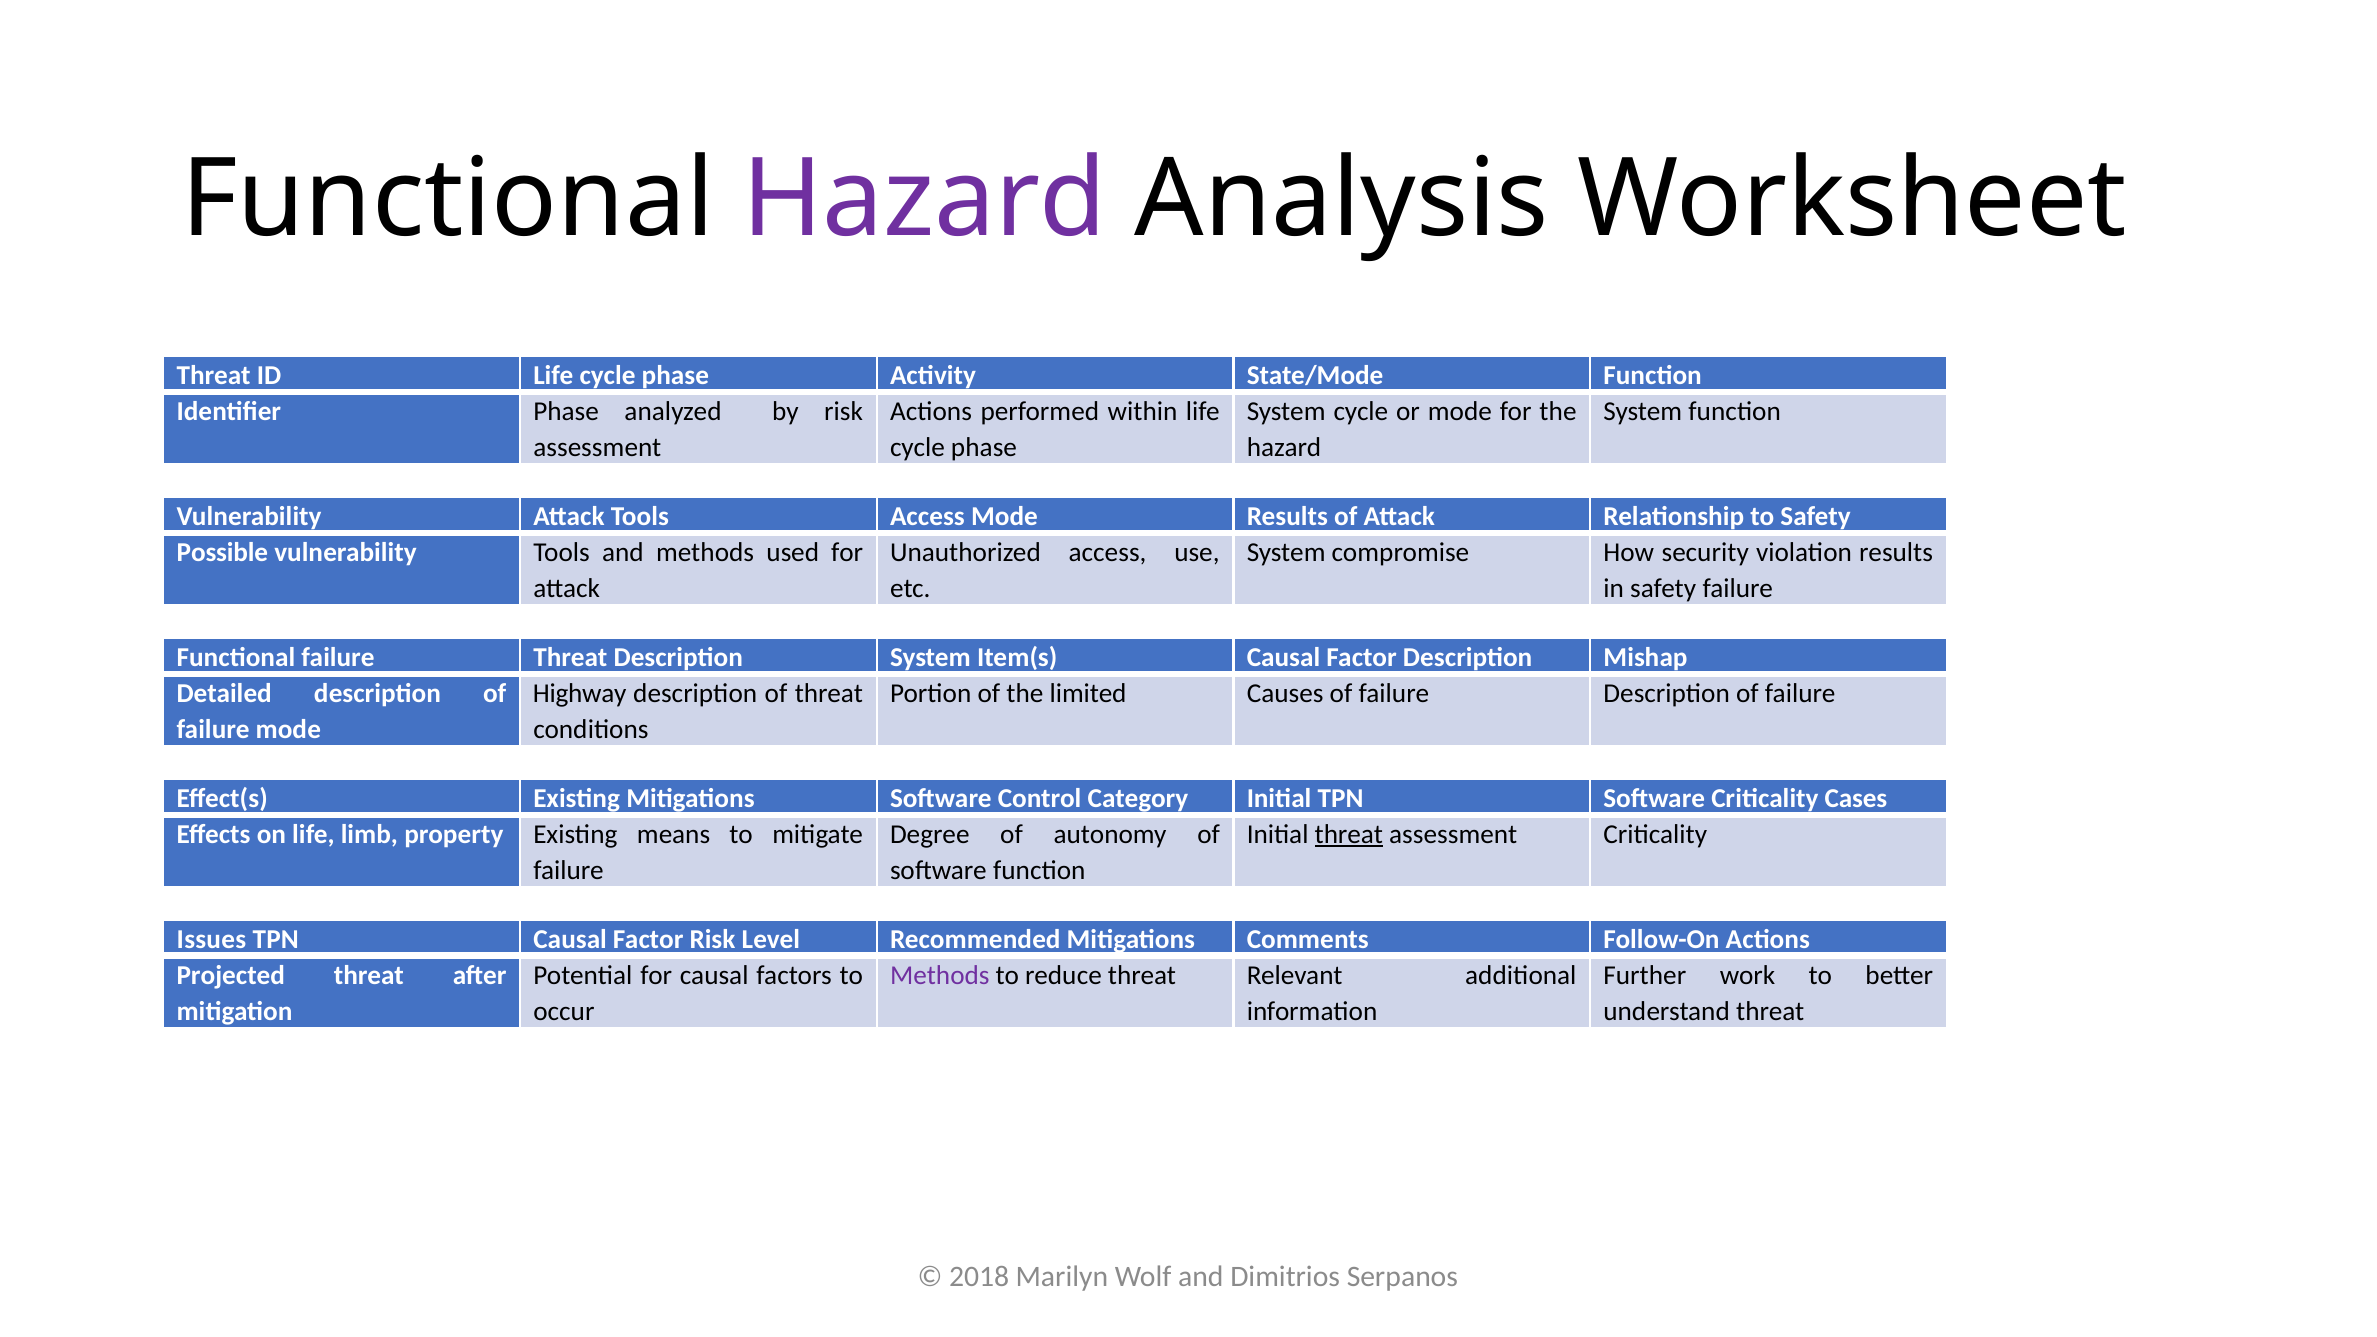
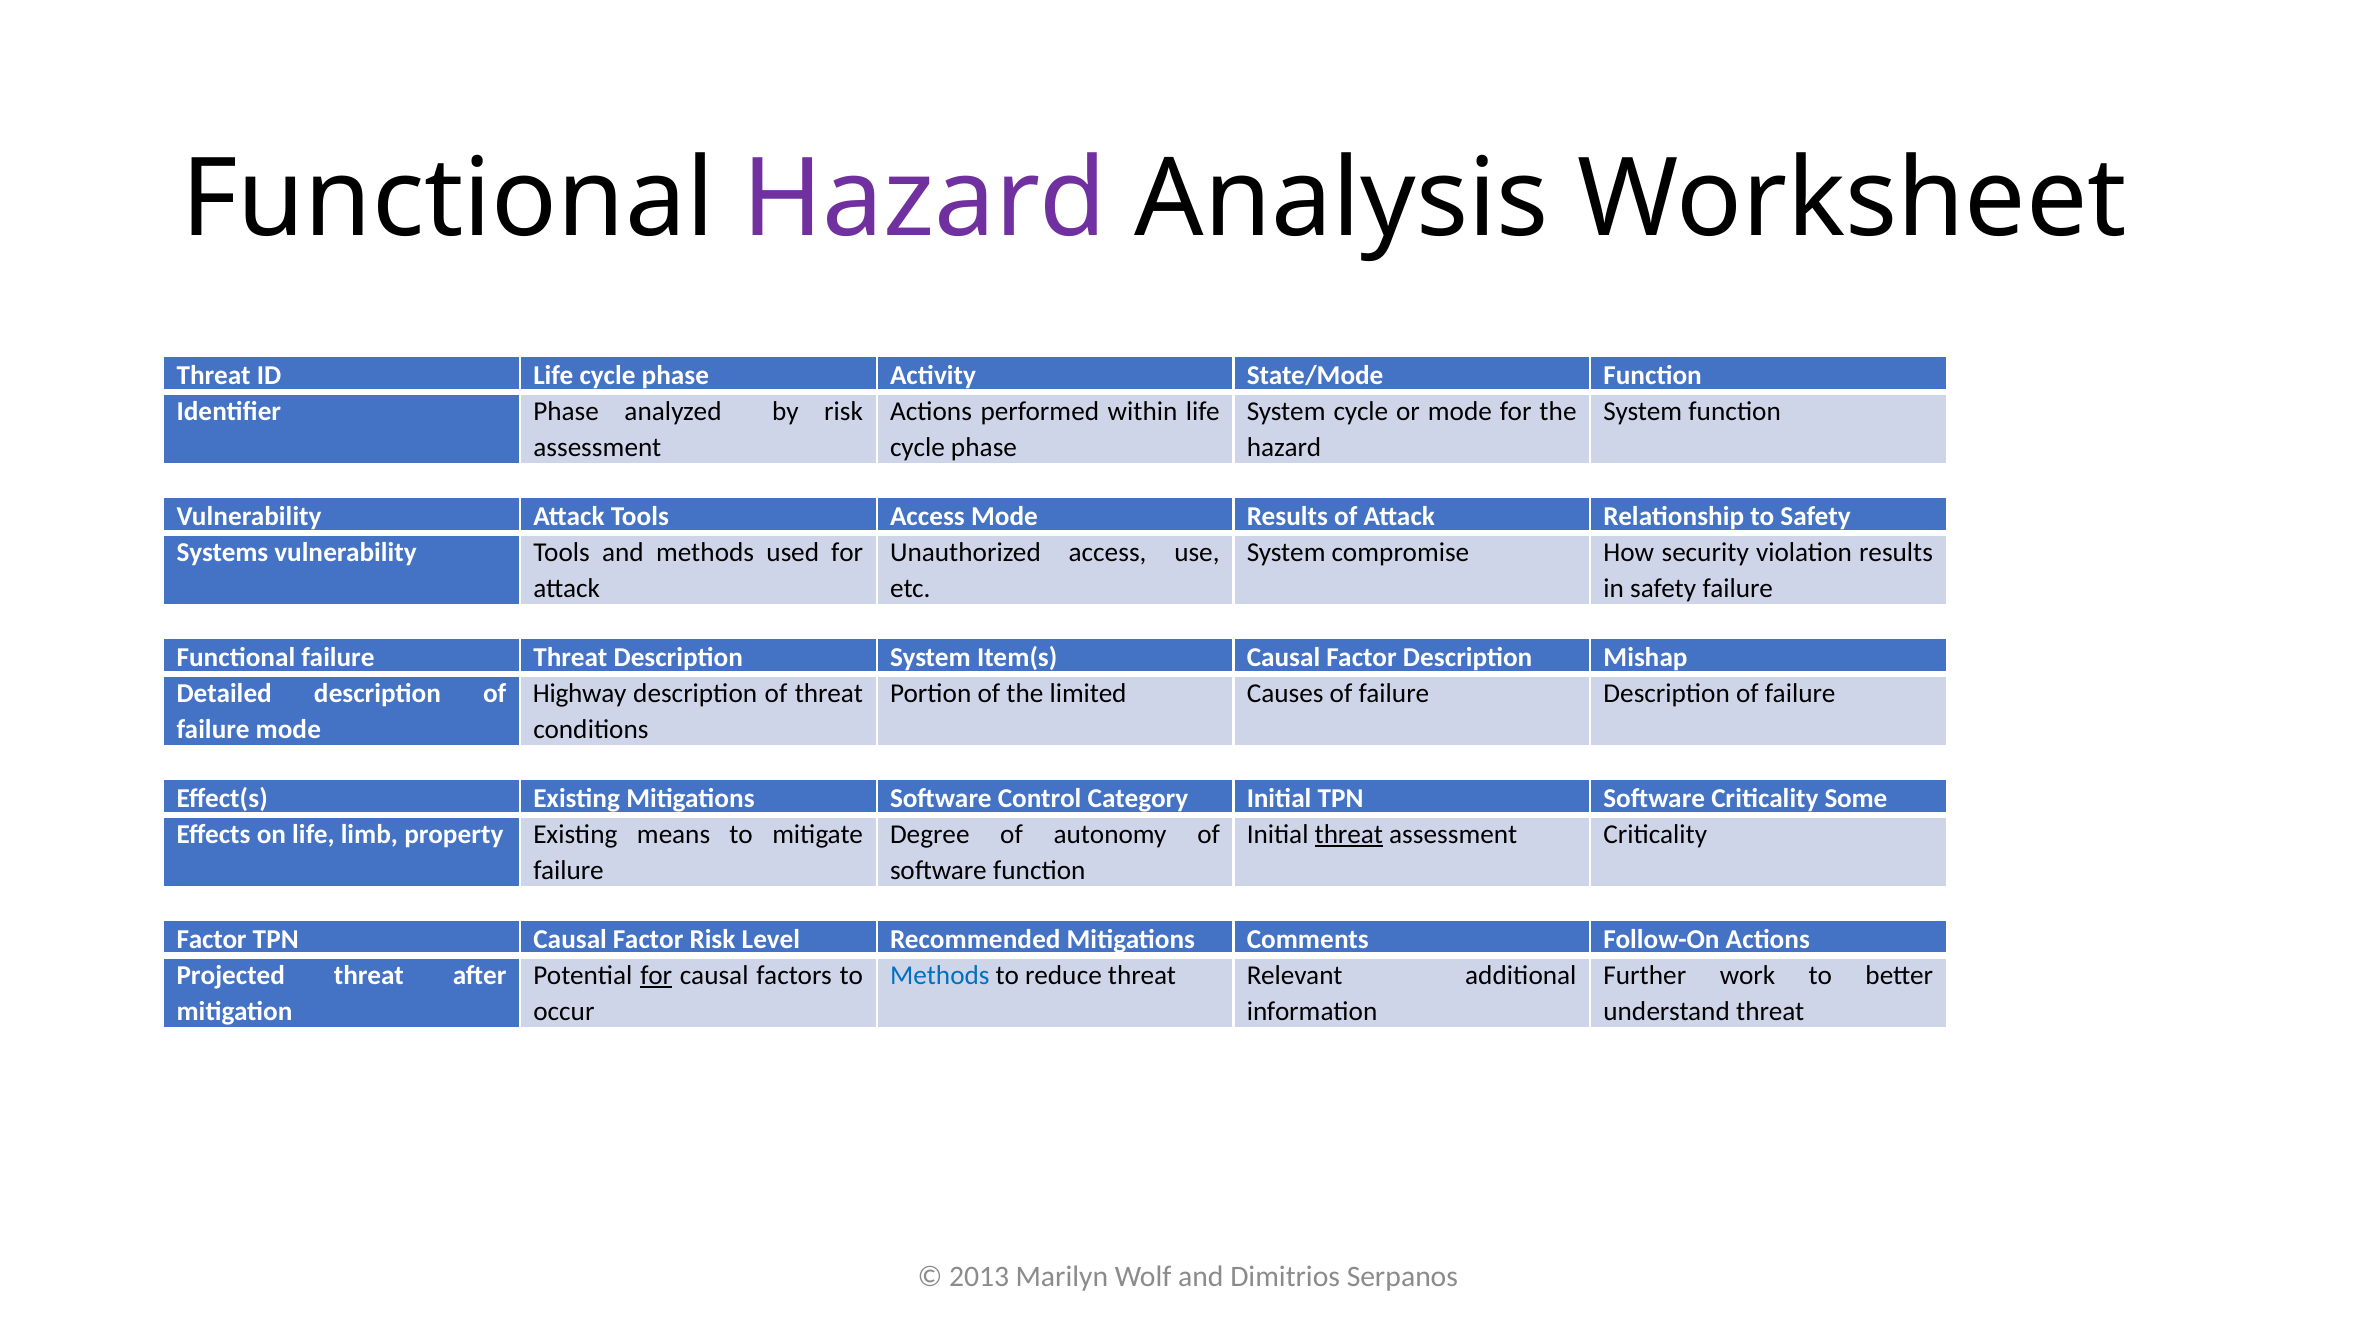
Possible: Possible -> Systems (222, 553)
Cases: Cases -> Some (1856, 798)
Issues: Issues -> Factor (212, 939)
for underline: none -> present (656, 975)
Methods colour: purple -> blue (940, 975)
2018: 2018 -> 2013 (979, 1277)
